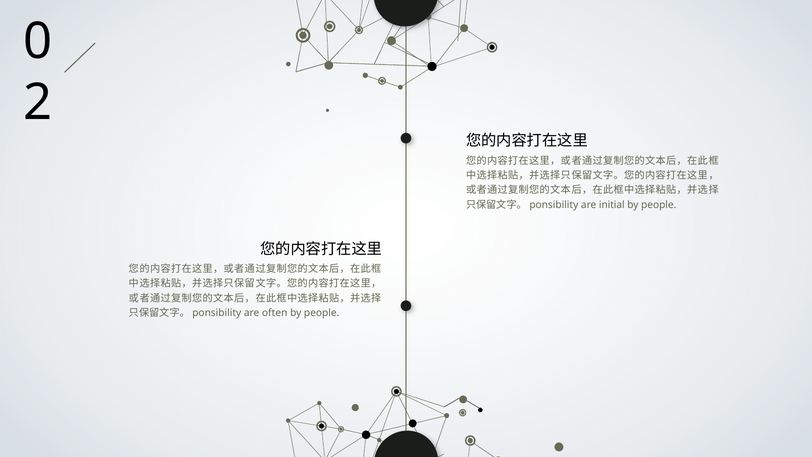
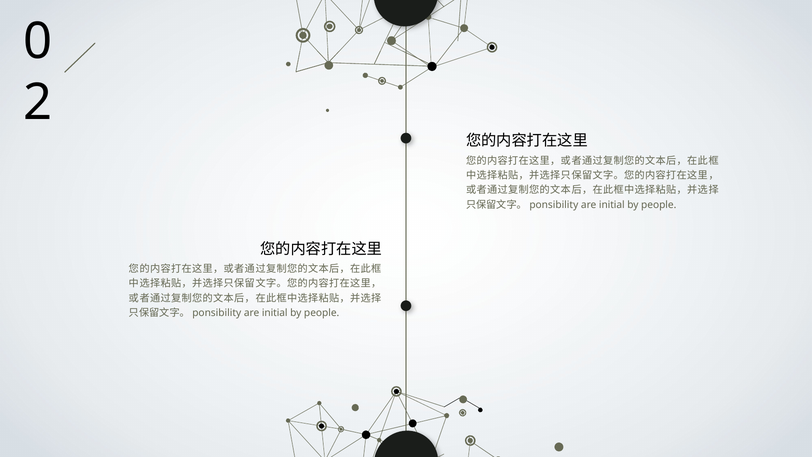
often: often -> initial (275, 313)
